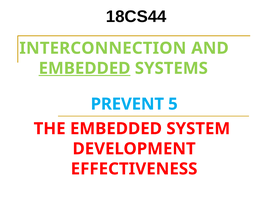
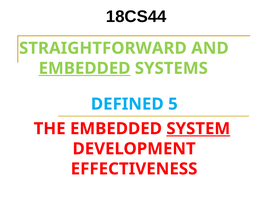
INTERCONNECTION: INTERCONNECTION -> STRAIGHTFORWARD (103, 48)
PREVENT: PREVENT -> DEFINED (127, 104)
SYSTEM underline: none -> present (198, 129)
